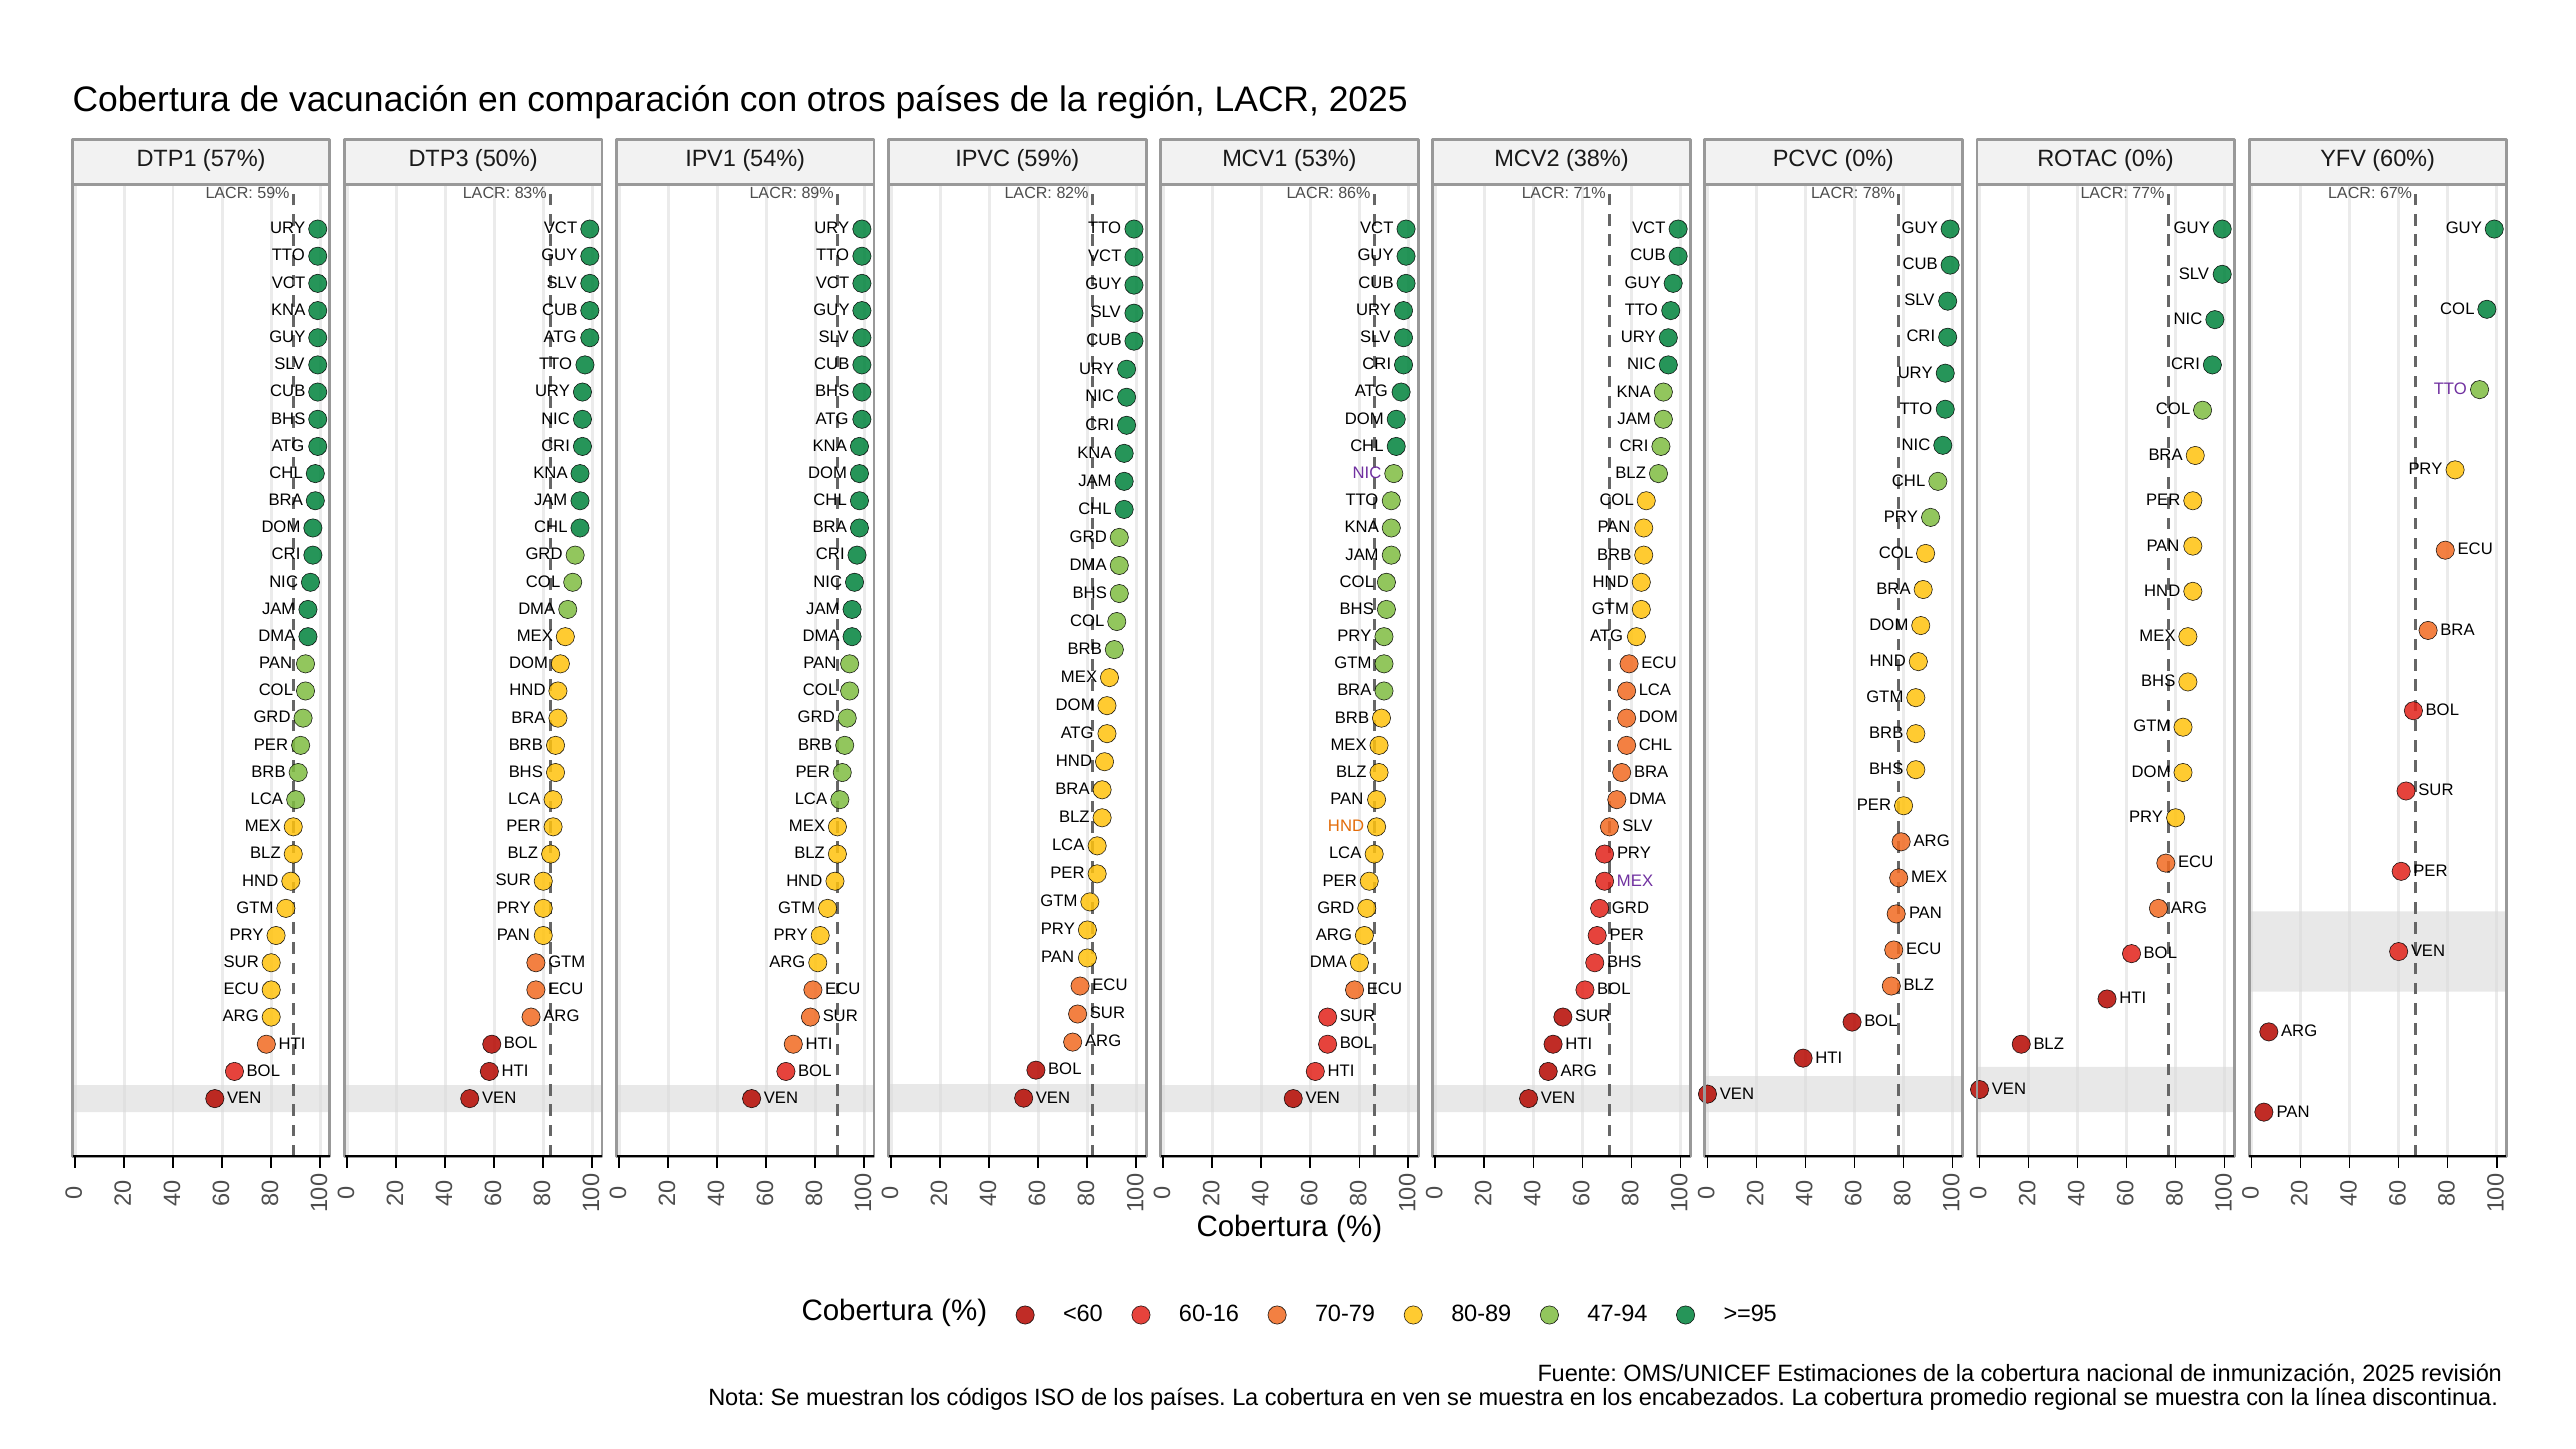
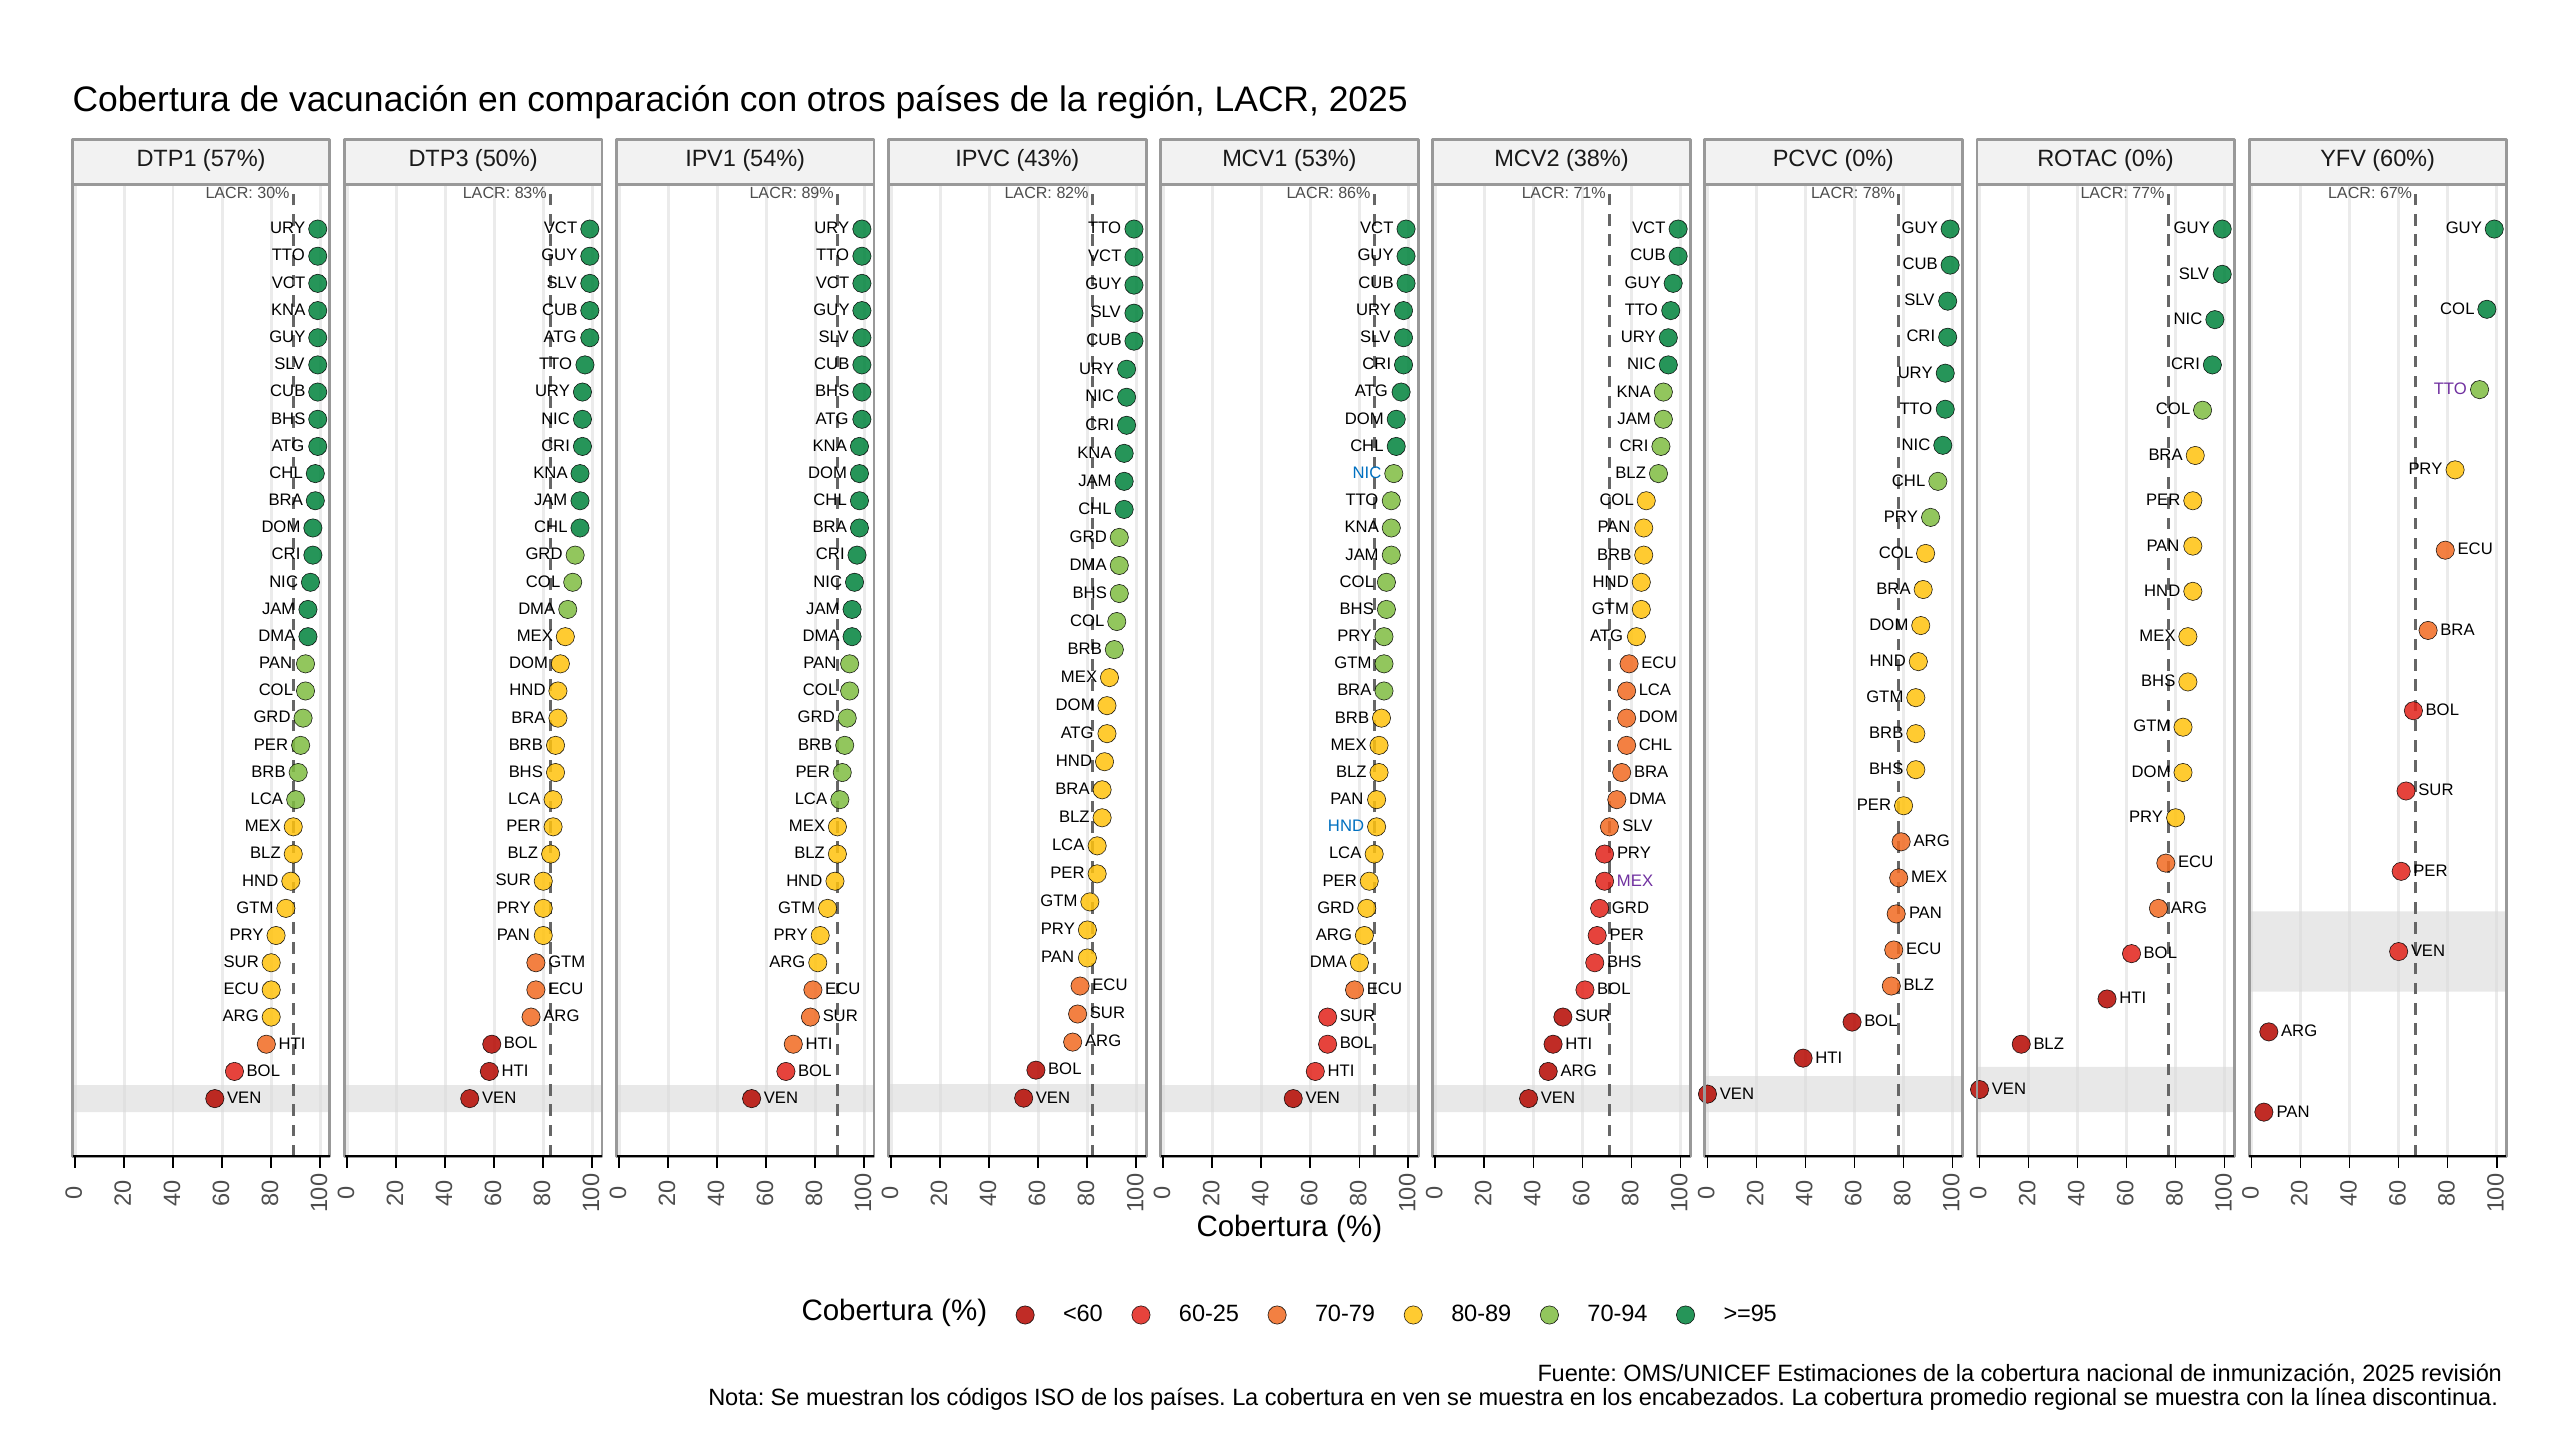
IPVC 59%: 59% -> 43% (1048, 159)
LACR 59%: 59% -> 30% (274, 193)
NIC colour: purple -> blue (1367, 473)
HND colour: orange -> blue (1346, 826)
60-16: 60-16 -> 60-25 (1209, 1314)
47-94: 47-94 -> 70-94 (1618, 1314)
